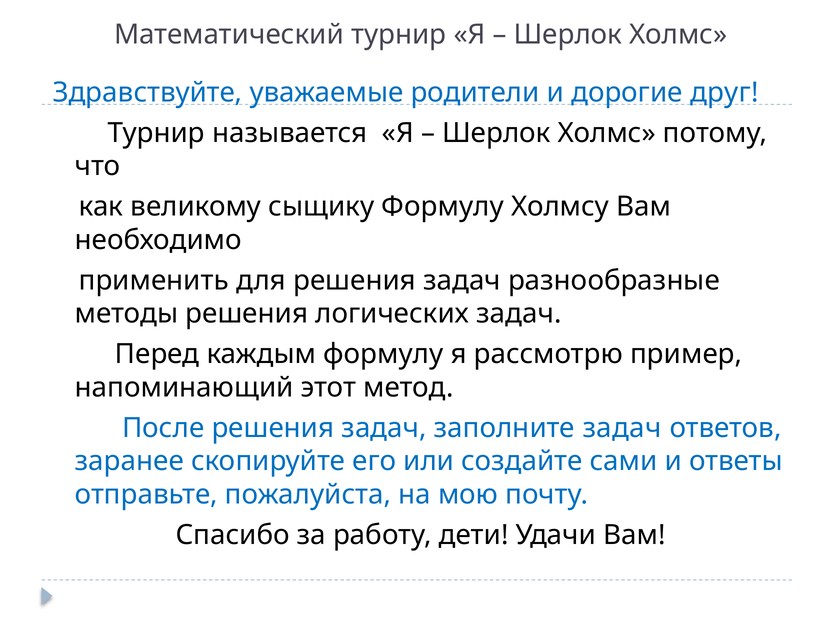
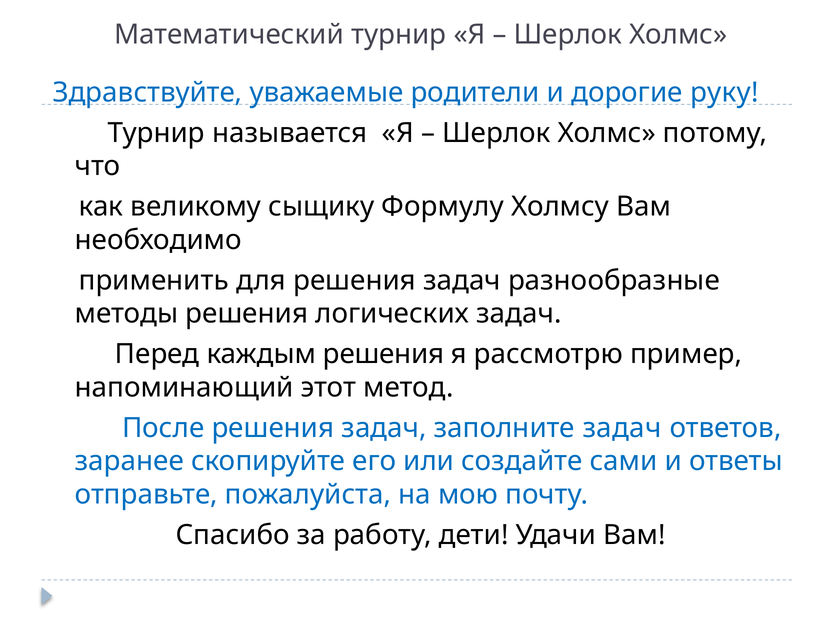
друг: друг -> руку (724, 92)
каждым формулу: формулу -> решения (384, 354)
